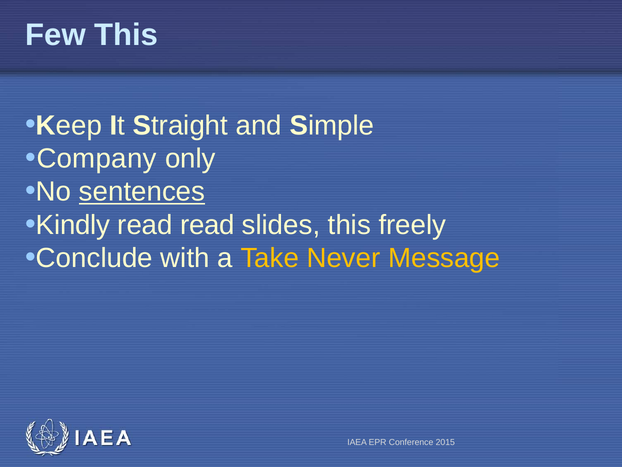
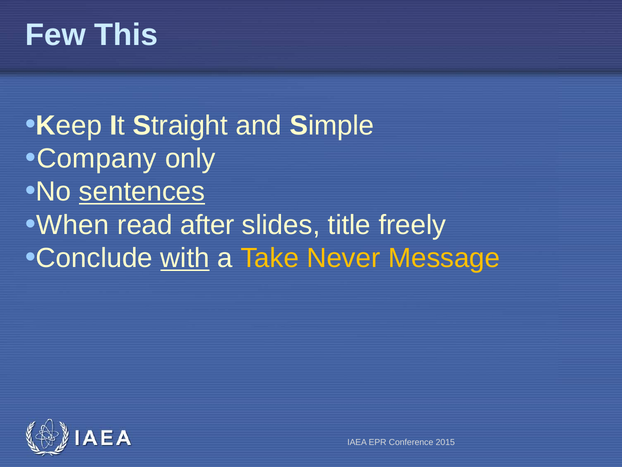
Kindly: Kindly -> When (73, 225)
read read: read -> after (207, 225)
slides this: this -> title (349, 225)
with underline: none -> present (185, 258)
